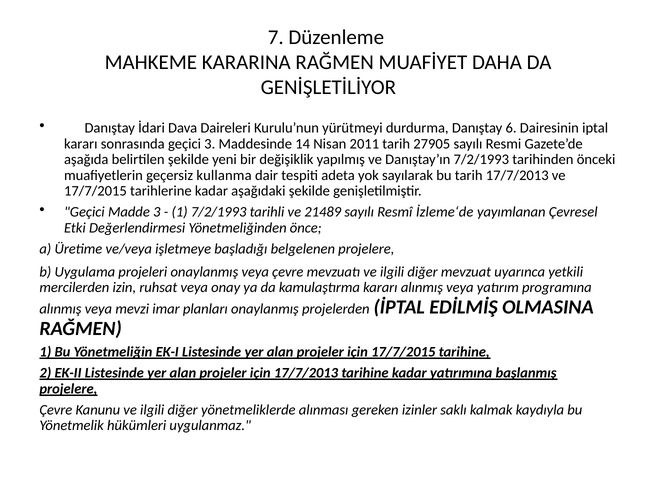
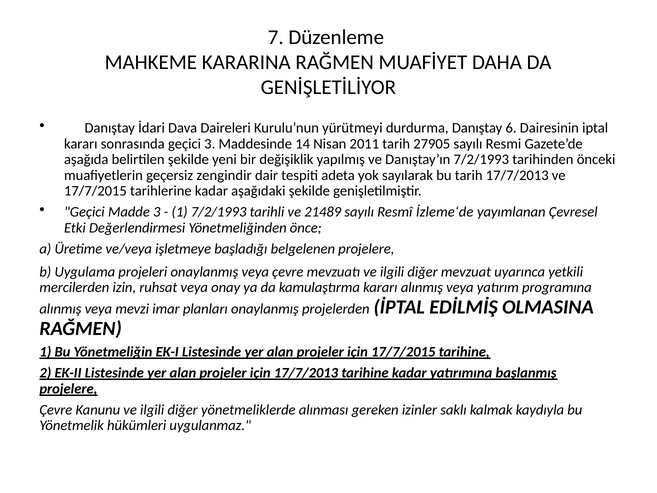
kullanma: kullanma -> zengindir (224, 175)
